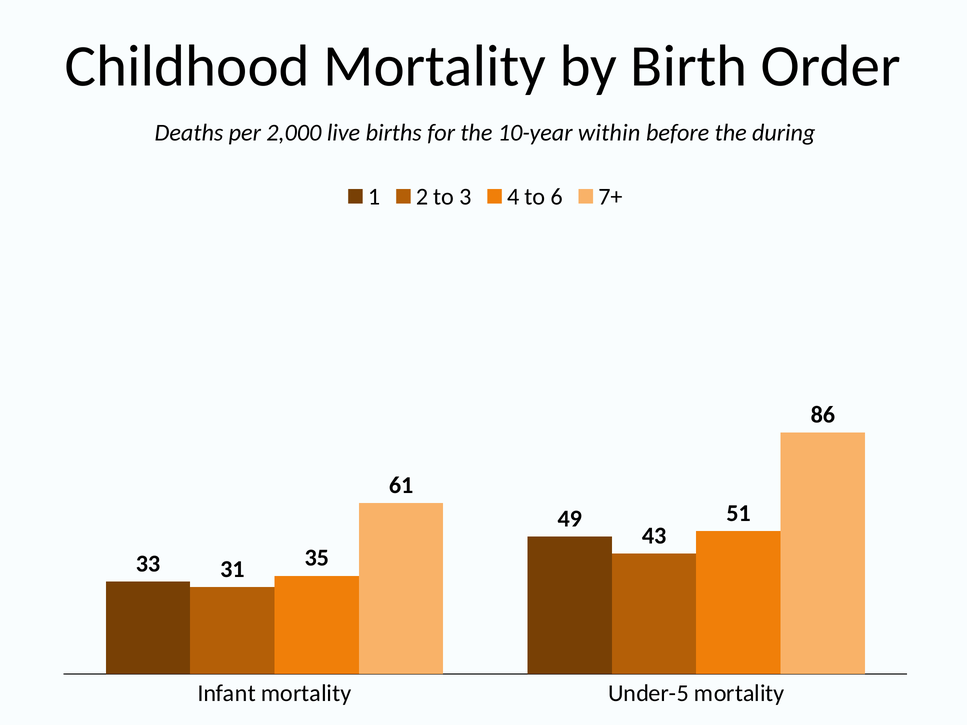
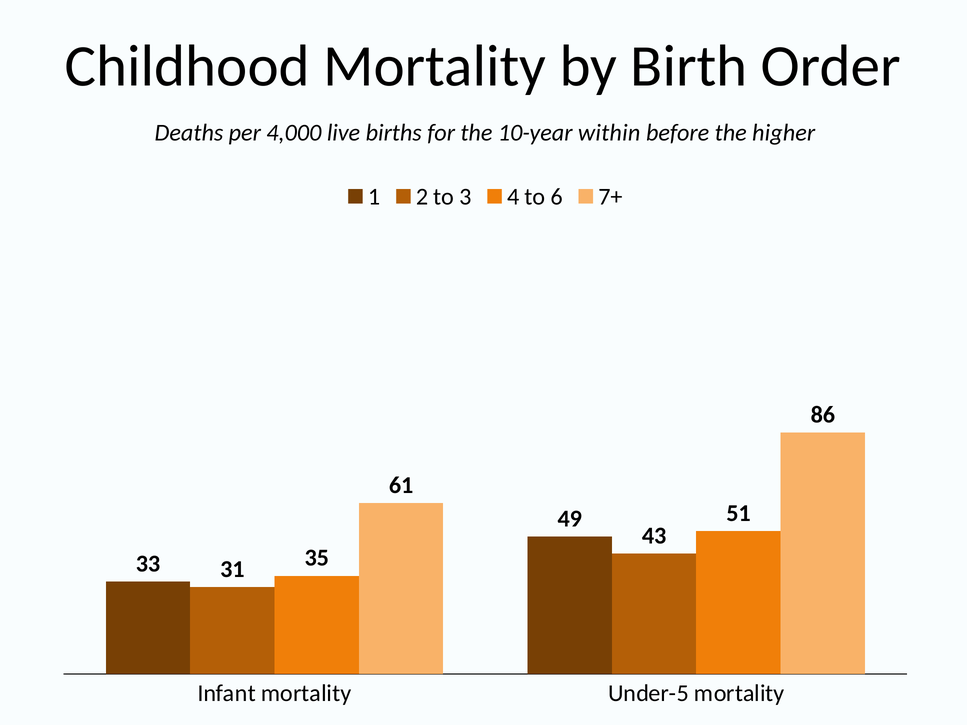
2,000: 2,000 -> 4,000 (294, 133)
during: during -> higher (784, 133)
